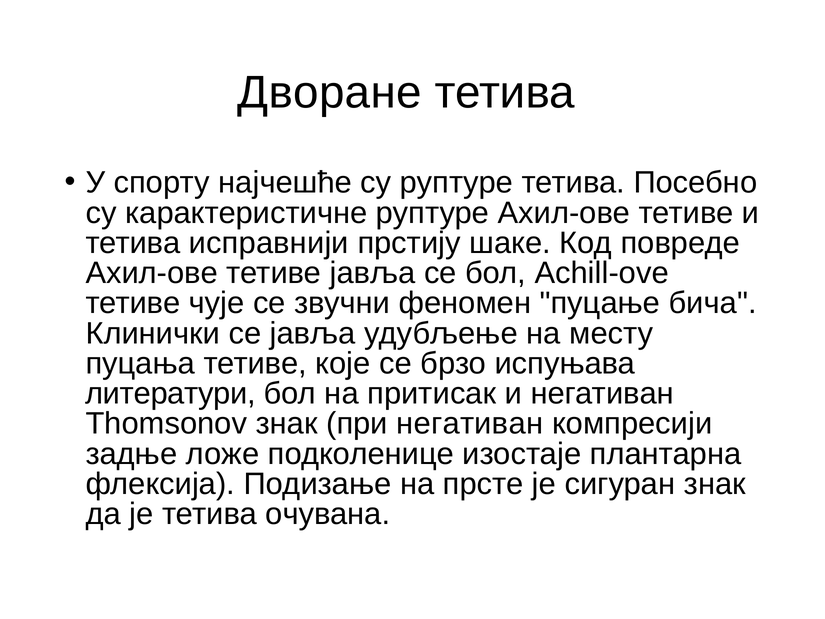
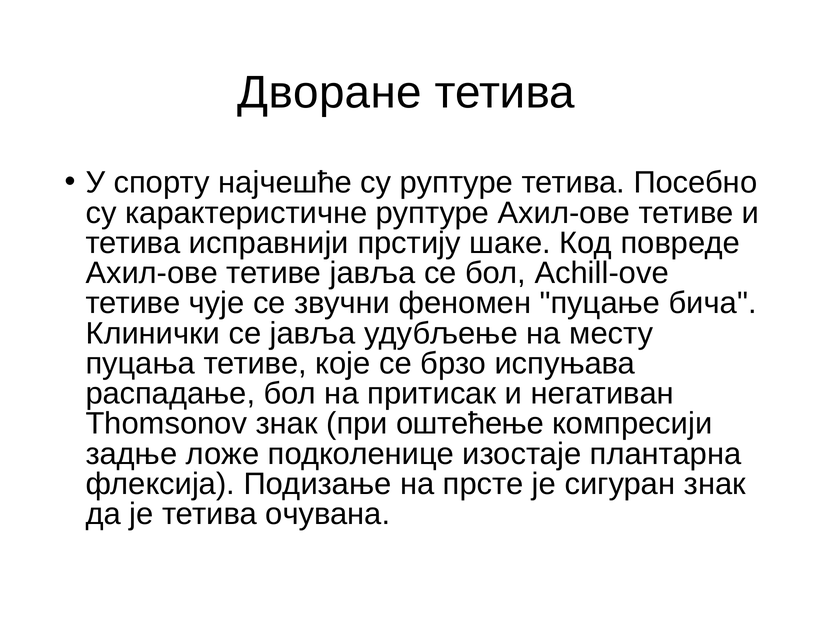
литератури: литератури -> распадање (170, 393)
при негативан: негативан -> оштећење (470, 424)
